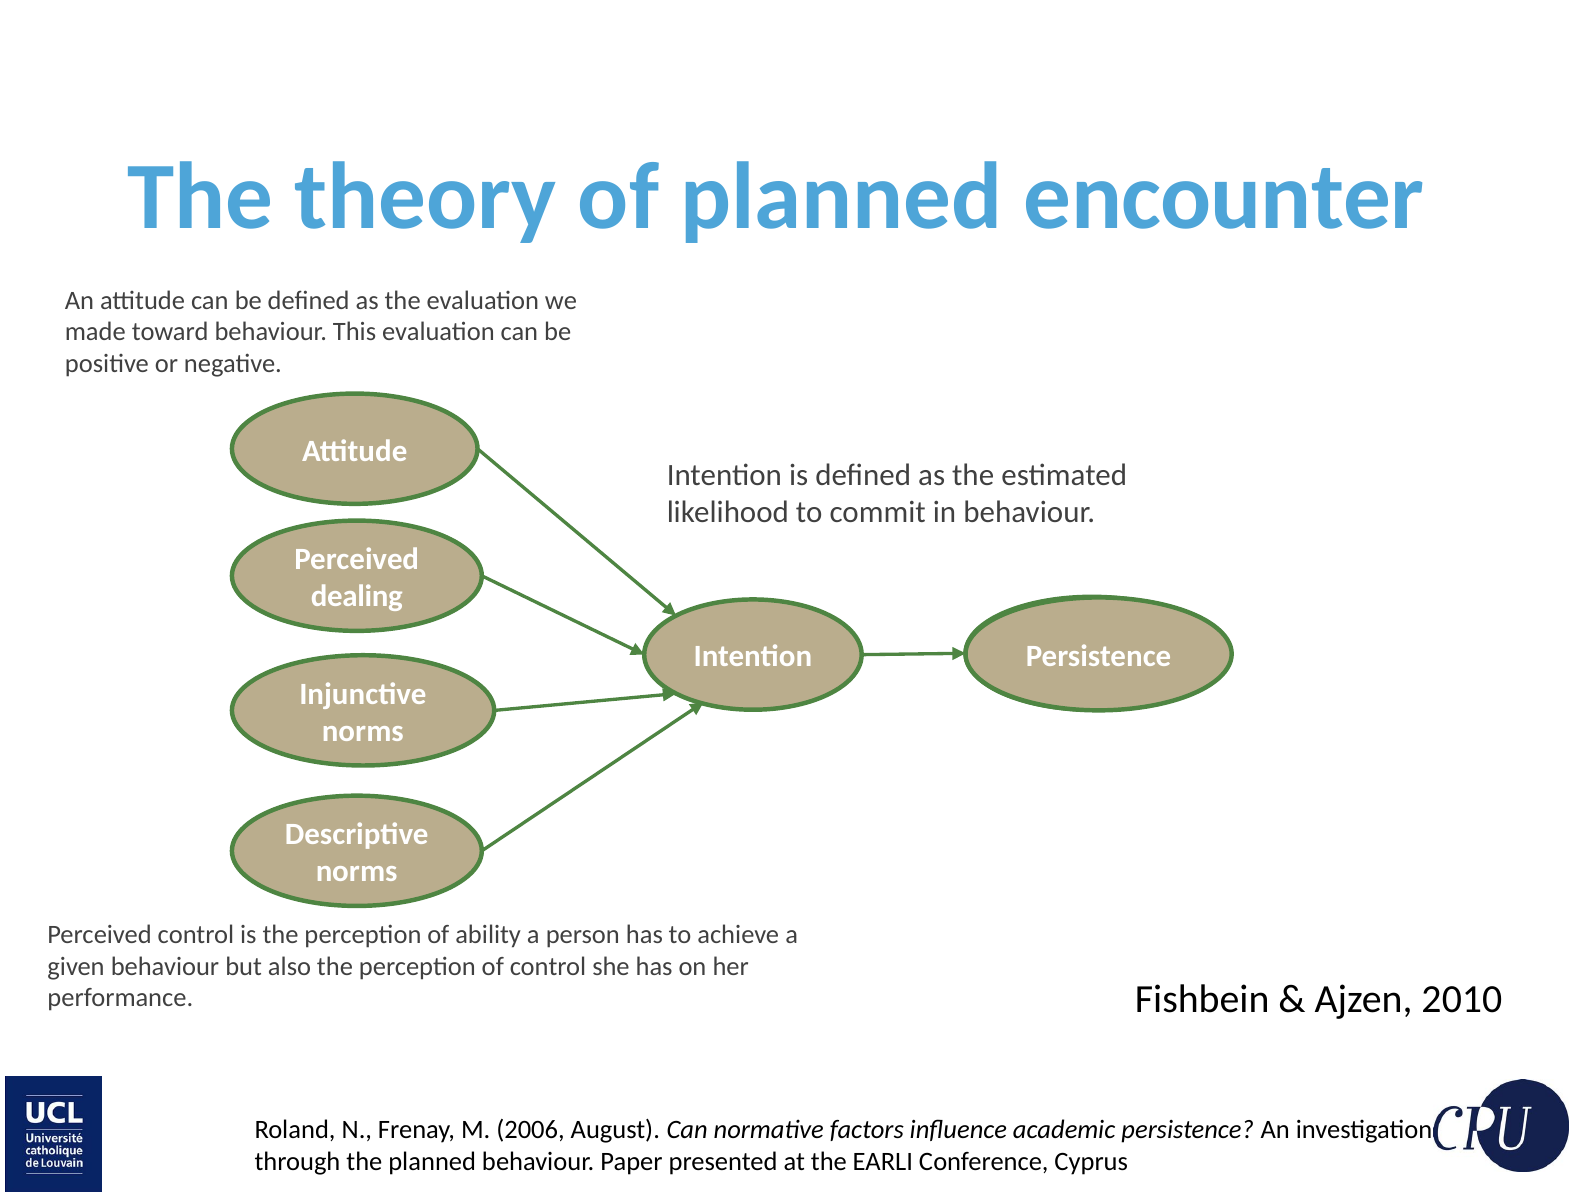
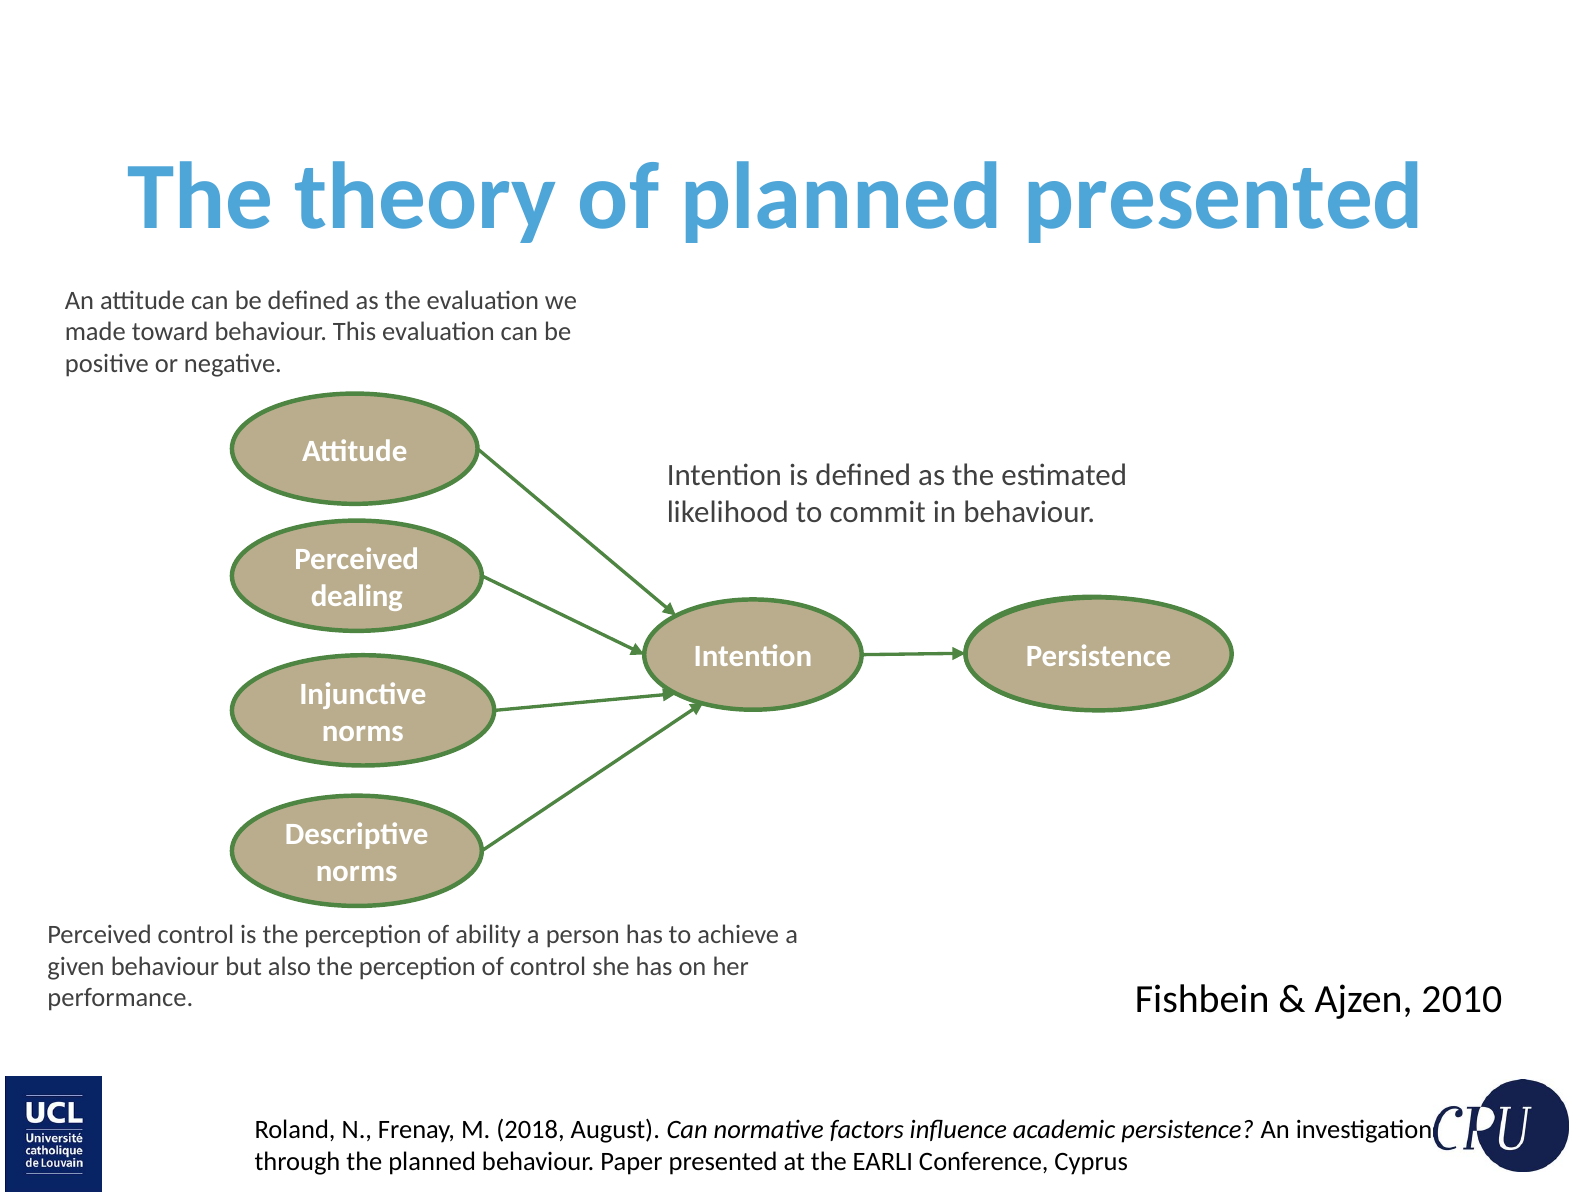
planned encounter: encounter -> presented (1224, 197)
2006: 2006 -> 2018 (530, 1129)
